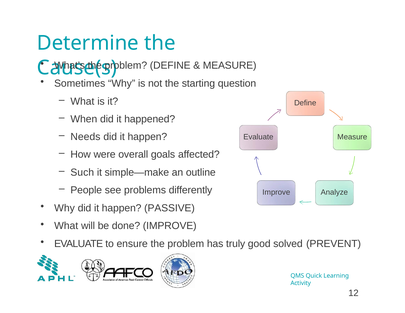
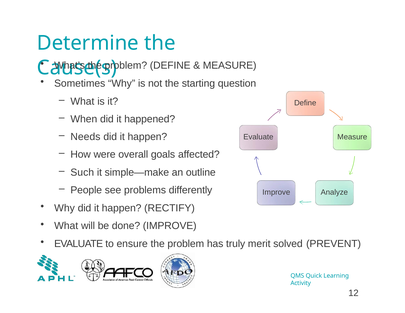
PASSIVE: PASSIVE -> RECTIFY (170, 208)
good: good -> merit (259, 244)
